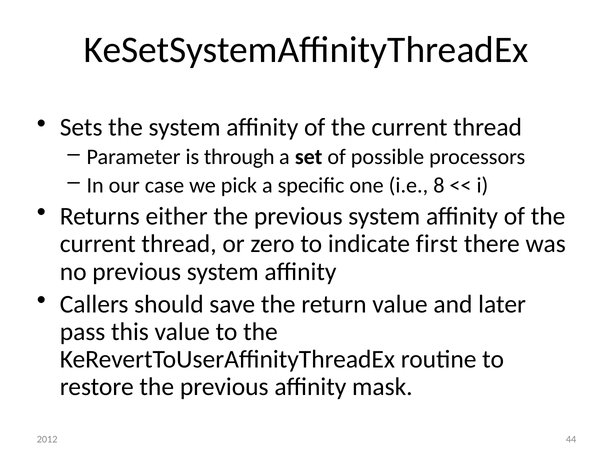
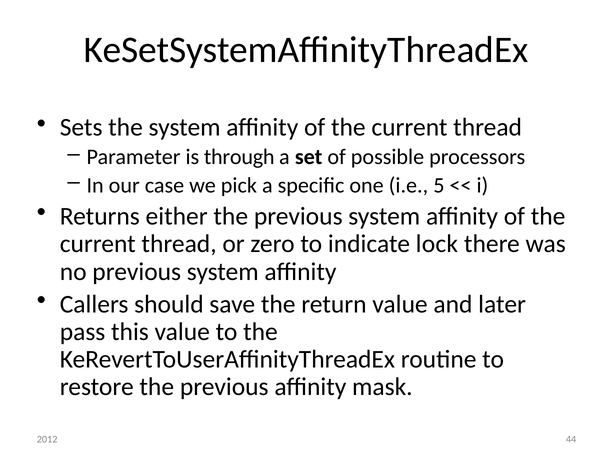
8: 8 -> 5 (439, 185)
first: first -> lock (437, 244)
